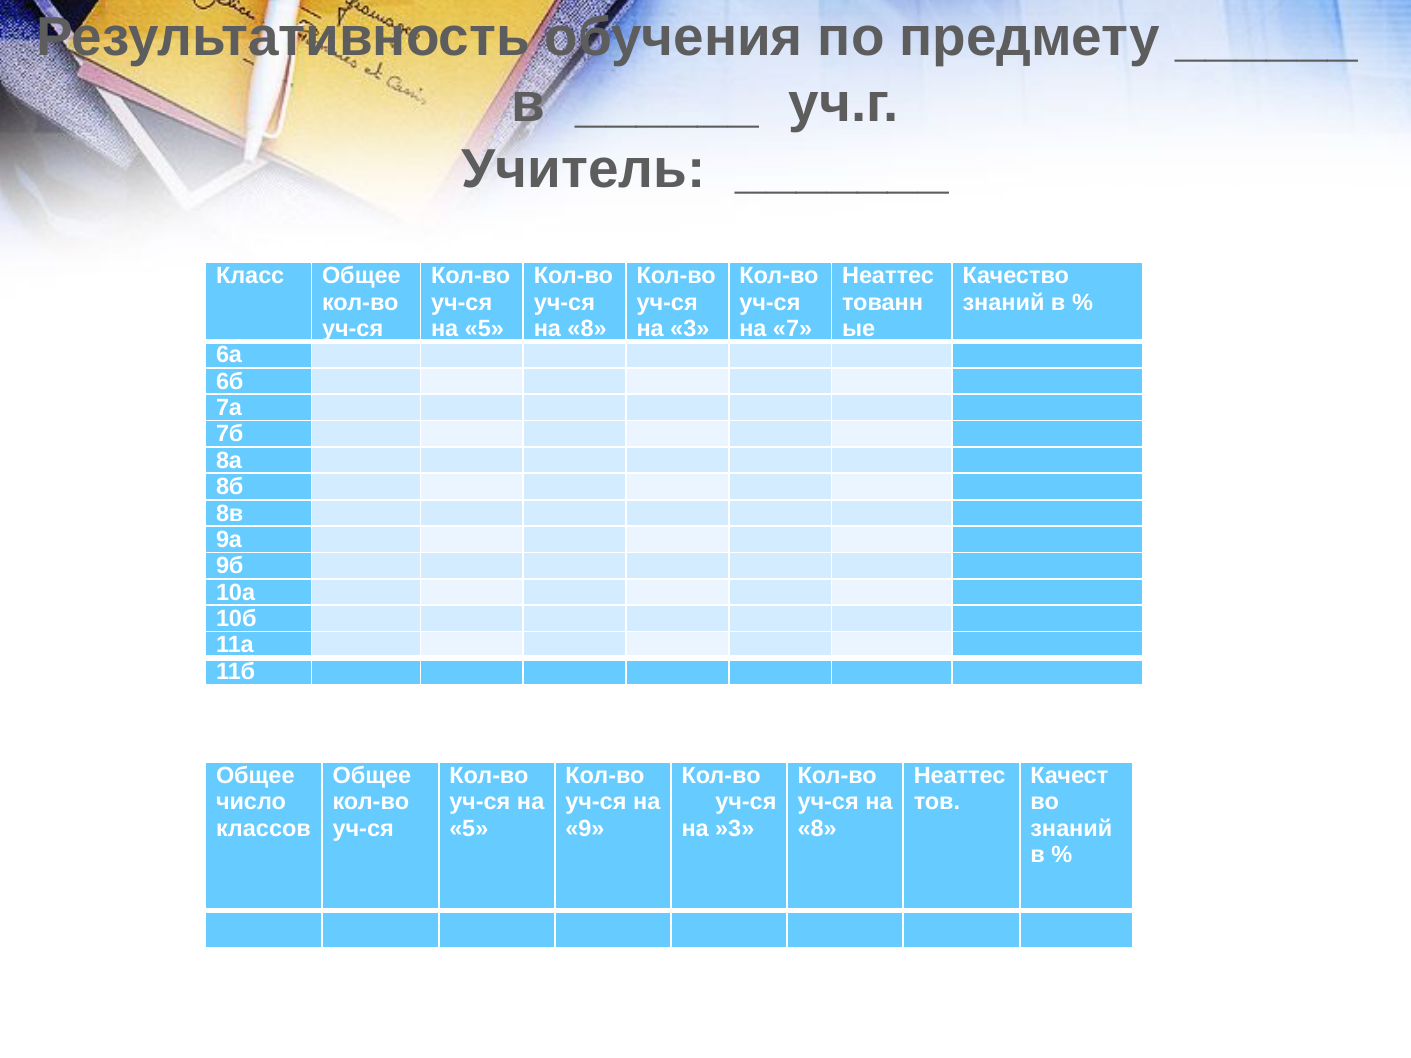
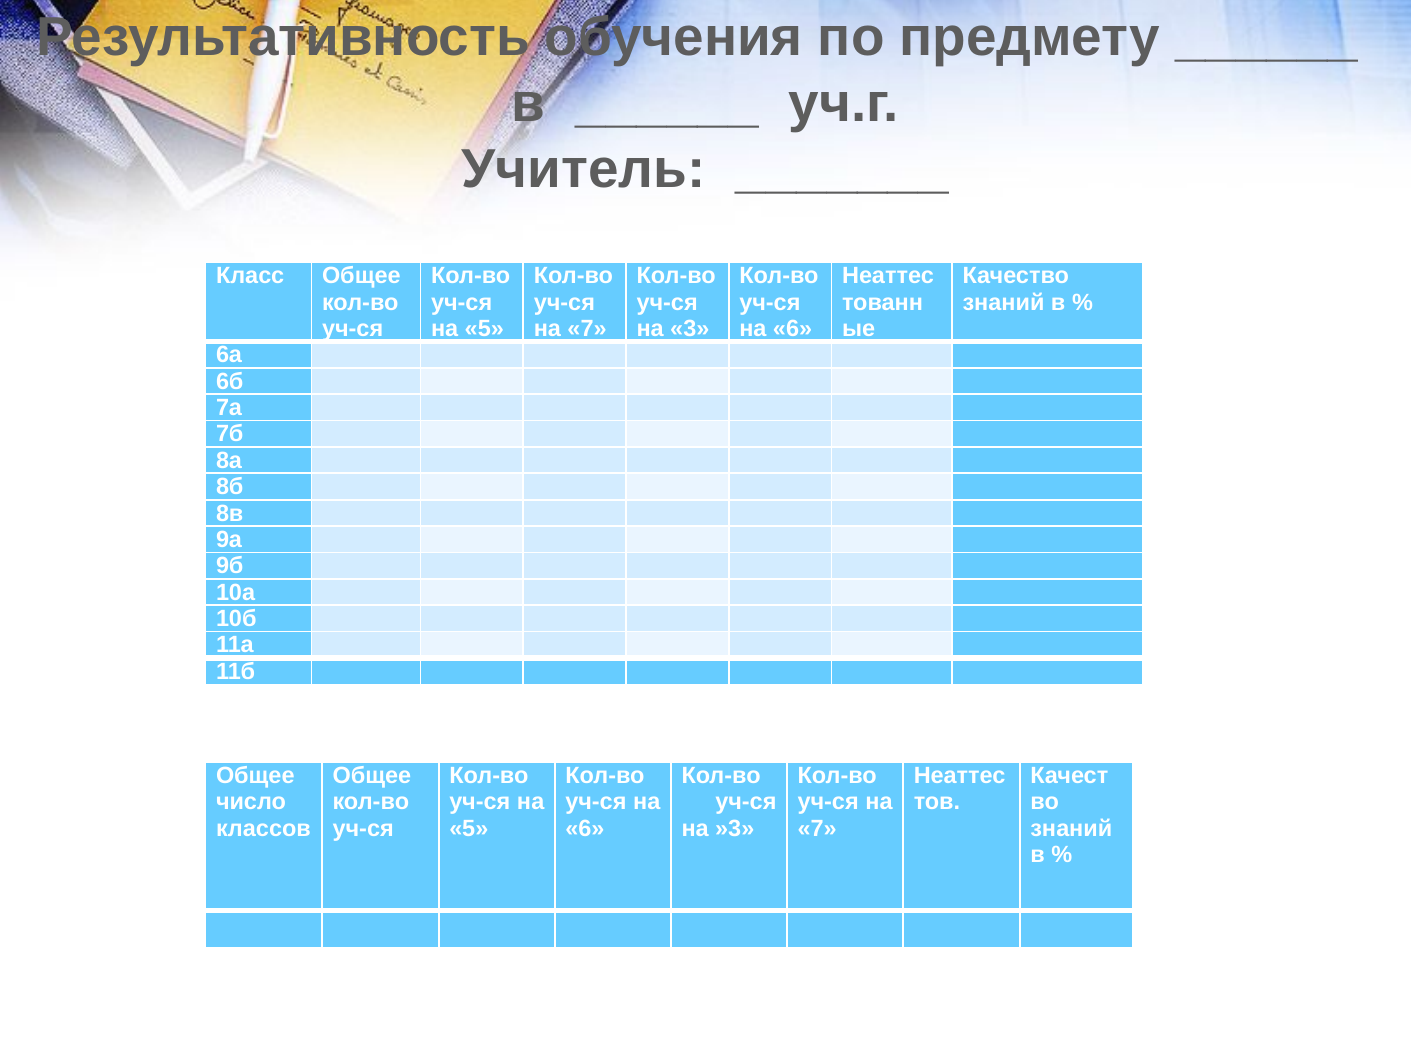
8: 8 -> 7 (587, 329)
7: 7 -> 6 (793, 329)
9: 9 -> 6 (585, 829)
8: 8 -> 7 (817, 829)
